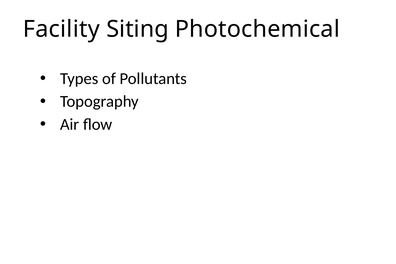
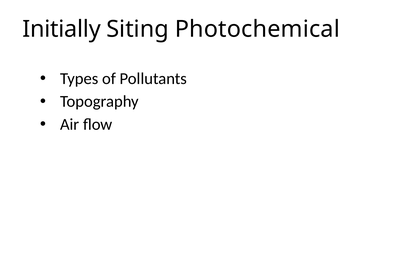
Facility: Facility -> Initially (62, 29)
